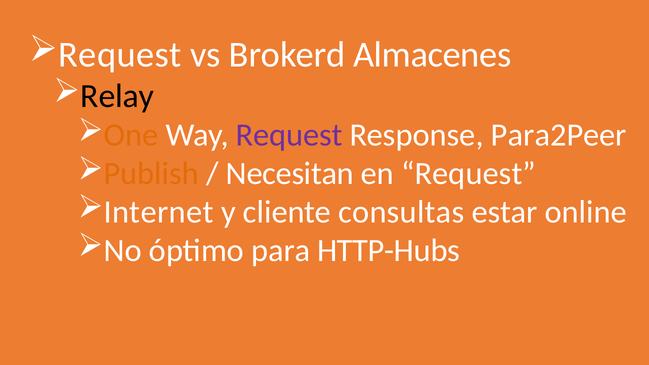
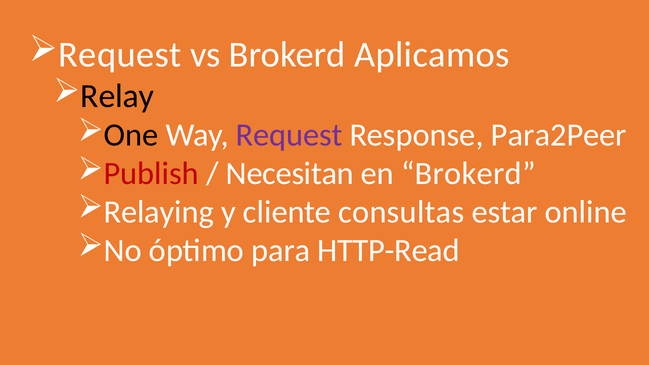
Almacenes: Almacenes -> Aplicamos (432, 55)
One colour: orange -> black (131, 135)
Publish colour: orange -> red (151, 174)
en Request: Request -> Brokerd (468, 174)
Internet: Internet -> Relaying (159, 212)
HTTP-Hubs: HTTP-Hubs -> HTTP-Read (389, 250)
